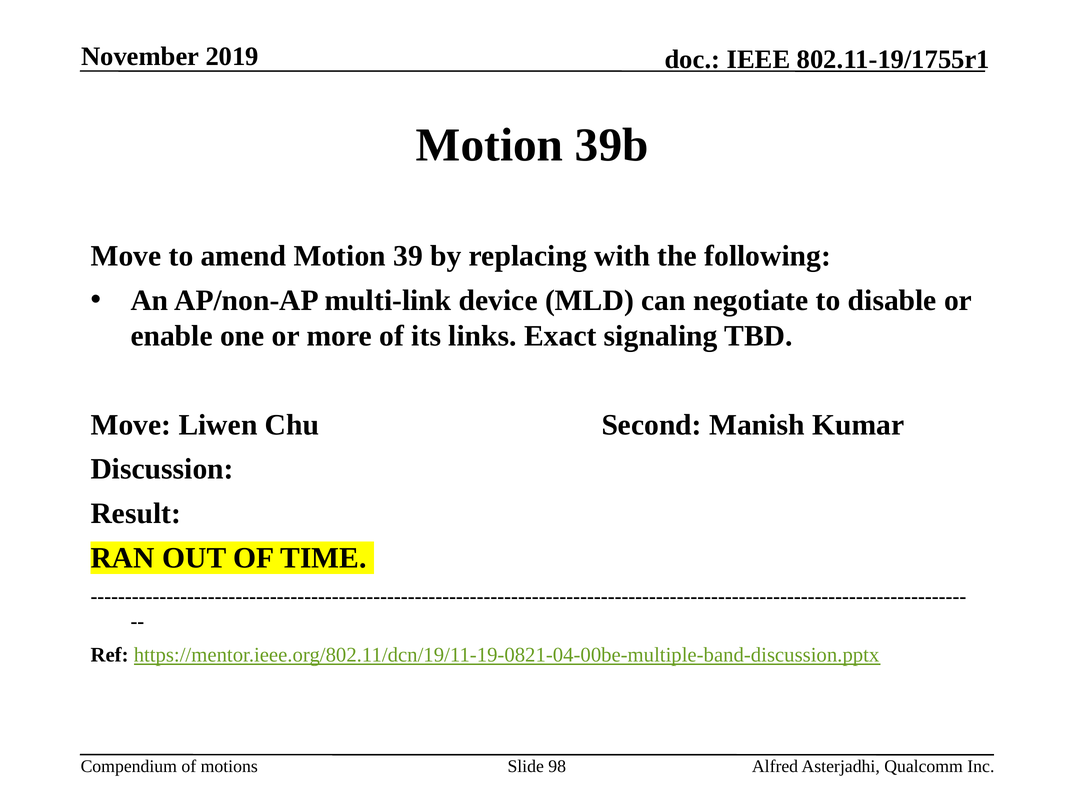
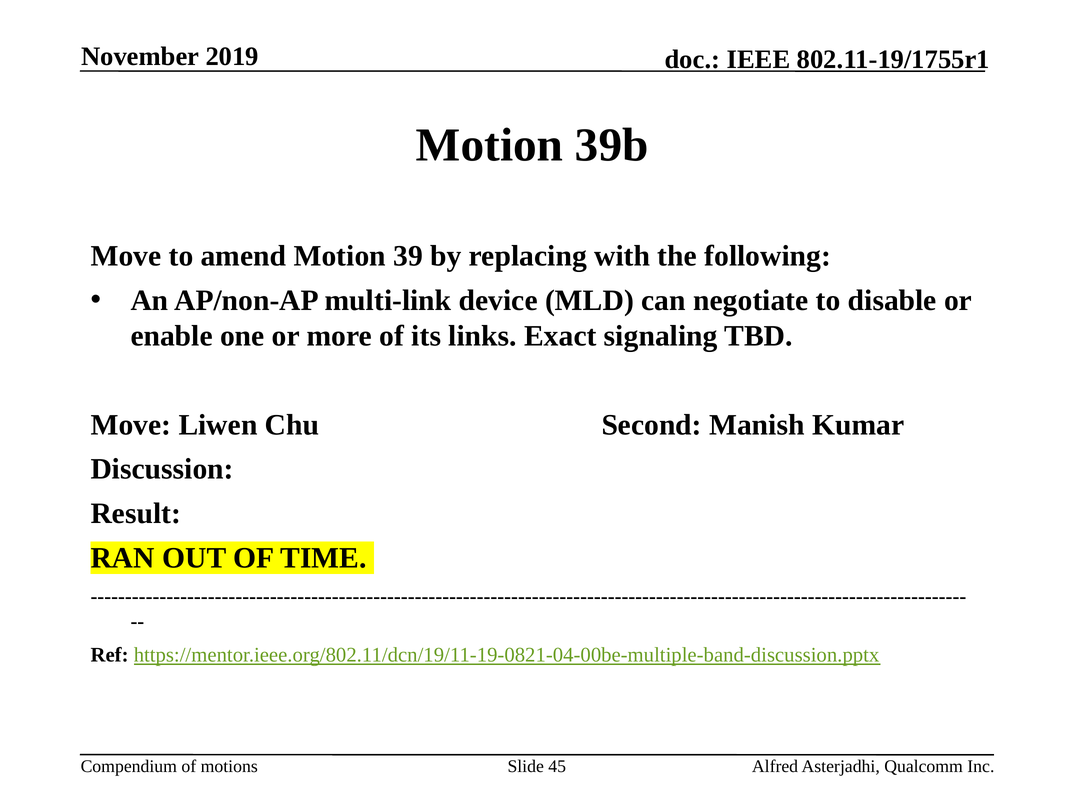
98: 98 -> 45 (557, 766)
